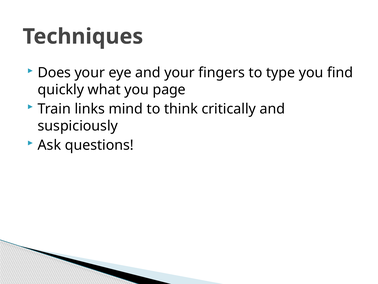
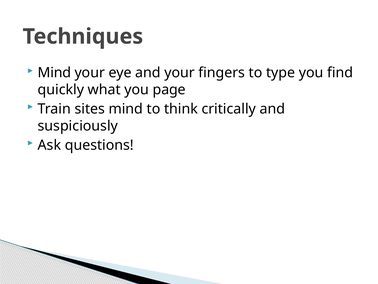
Does: Does -> Mind (54, 73)
links: links -> sites (90, 109)
